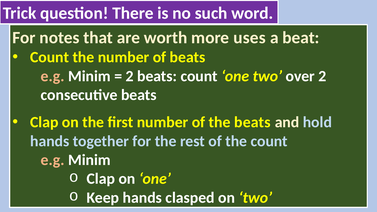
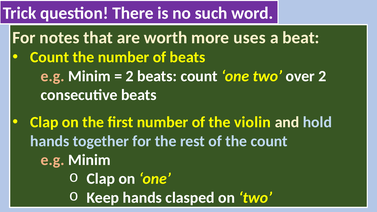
the beats: beats -> violin (252, 122)
